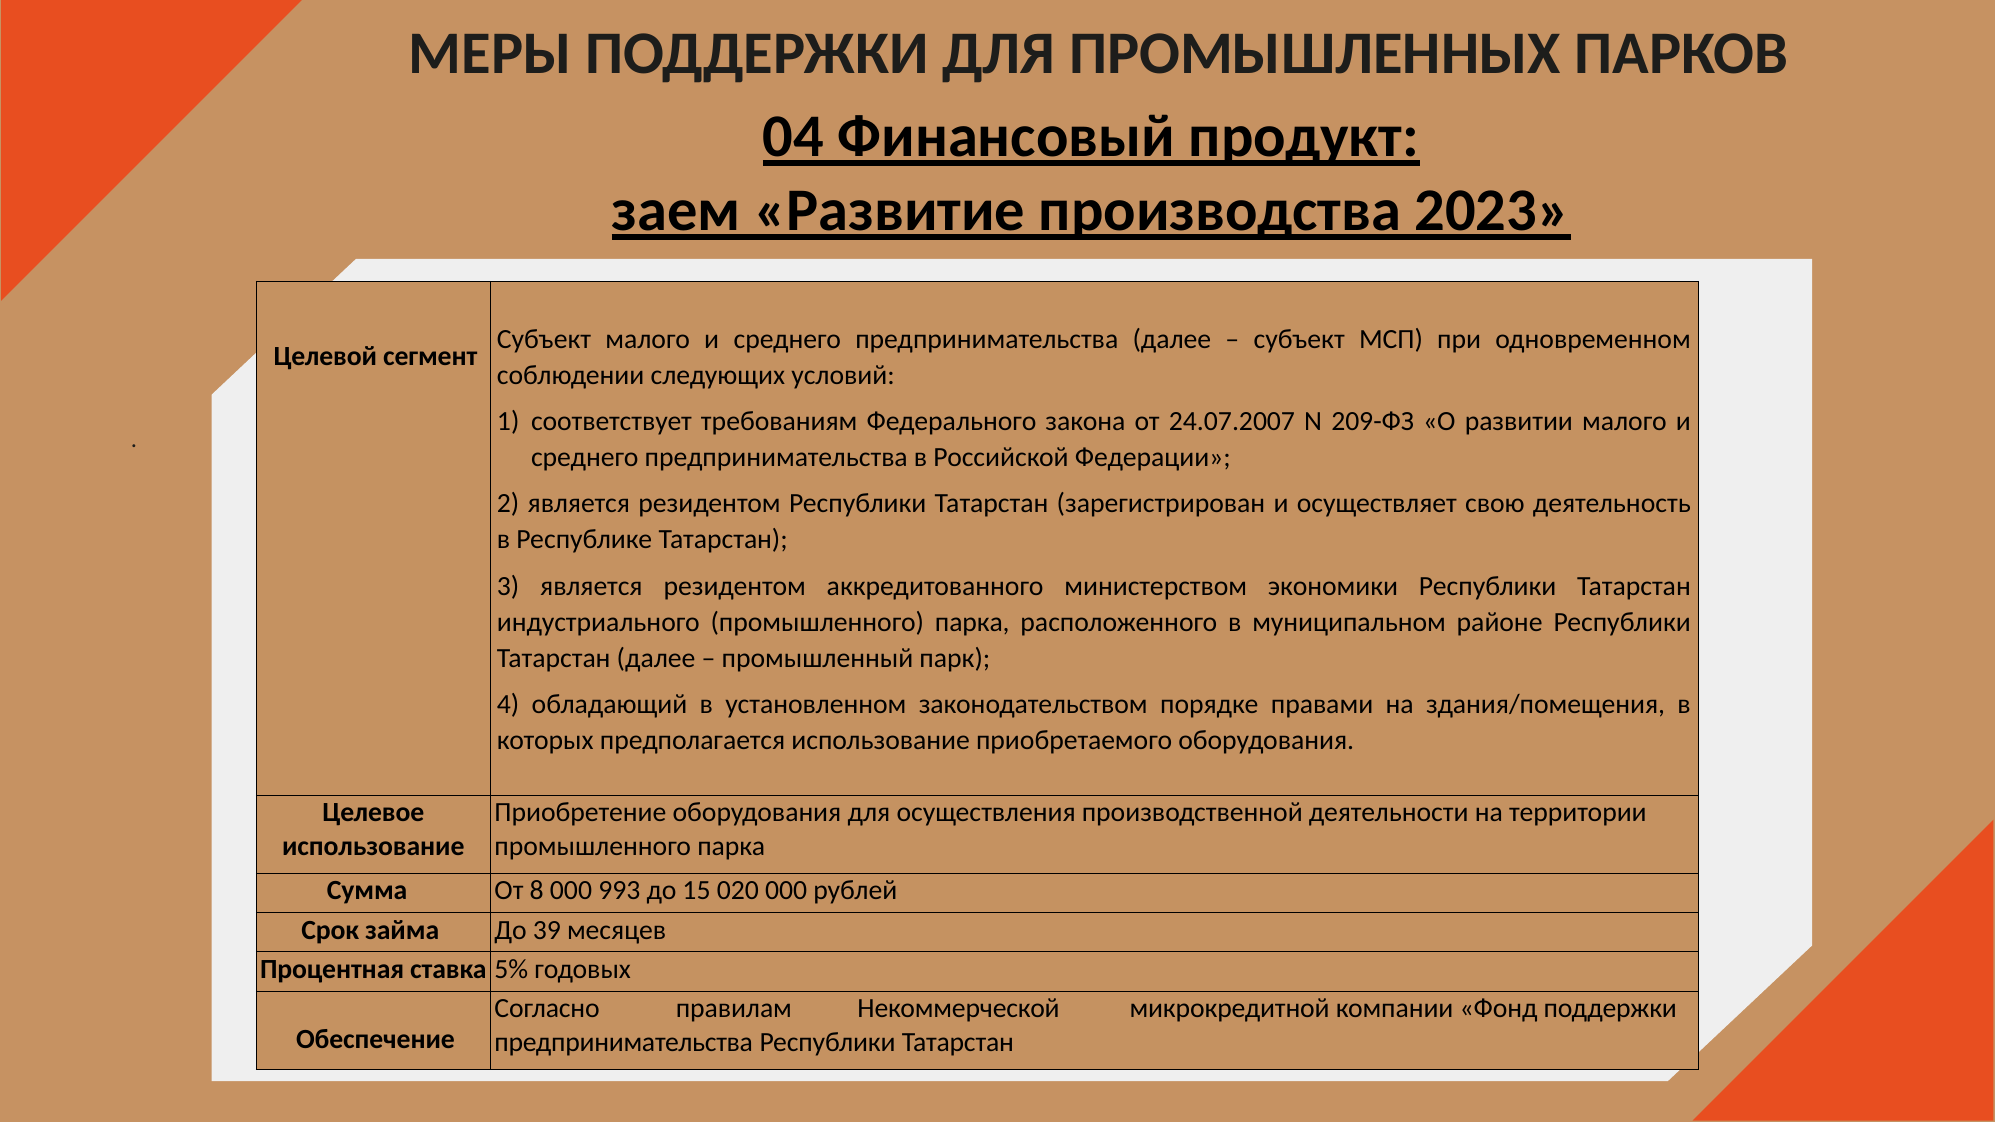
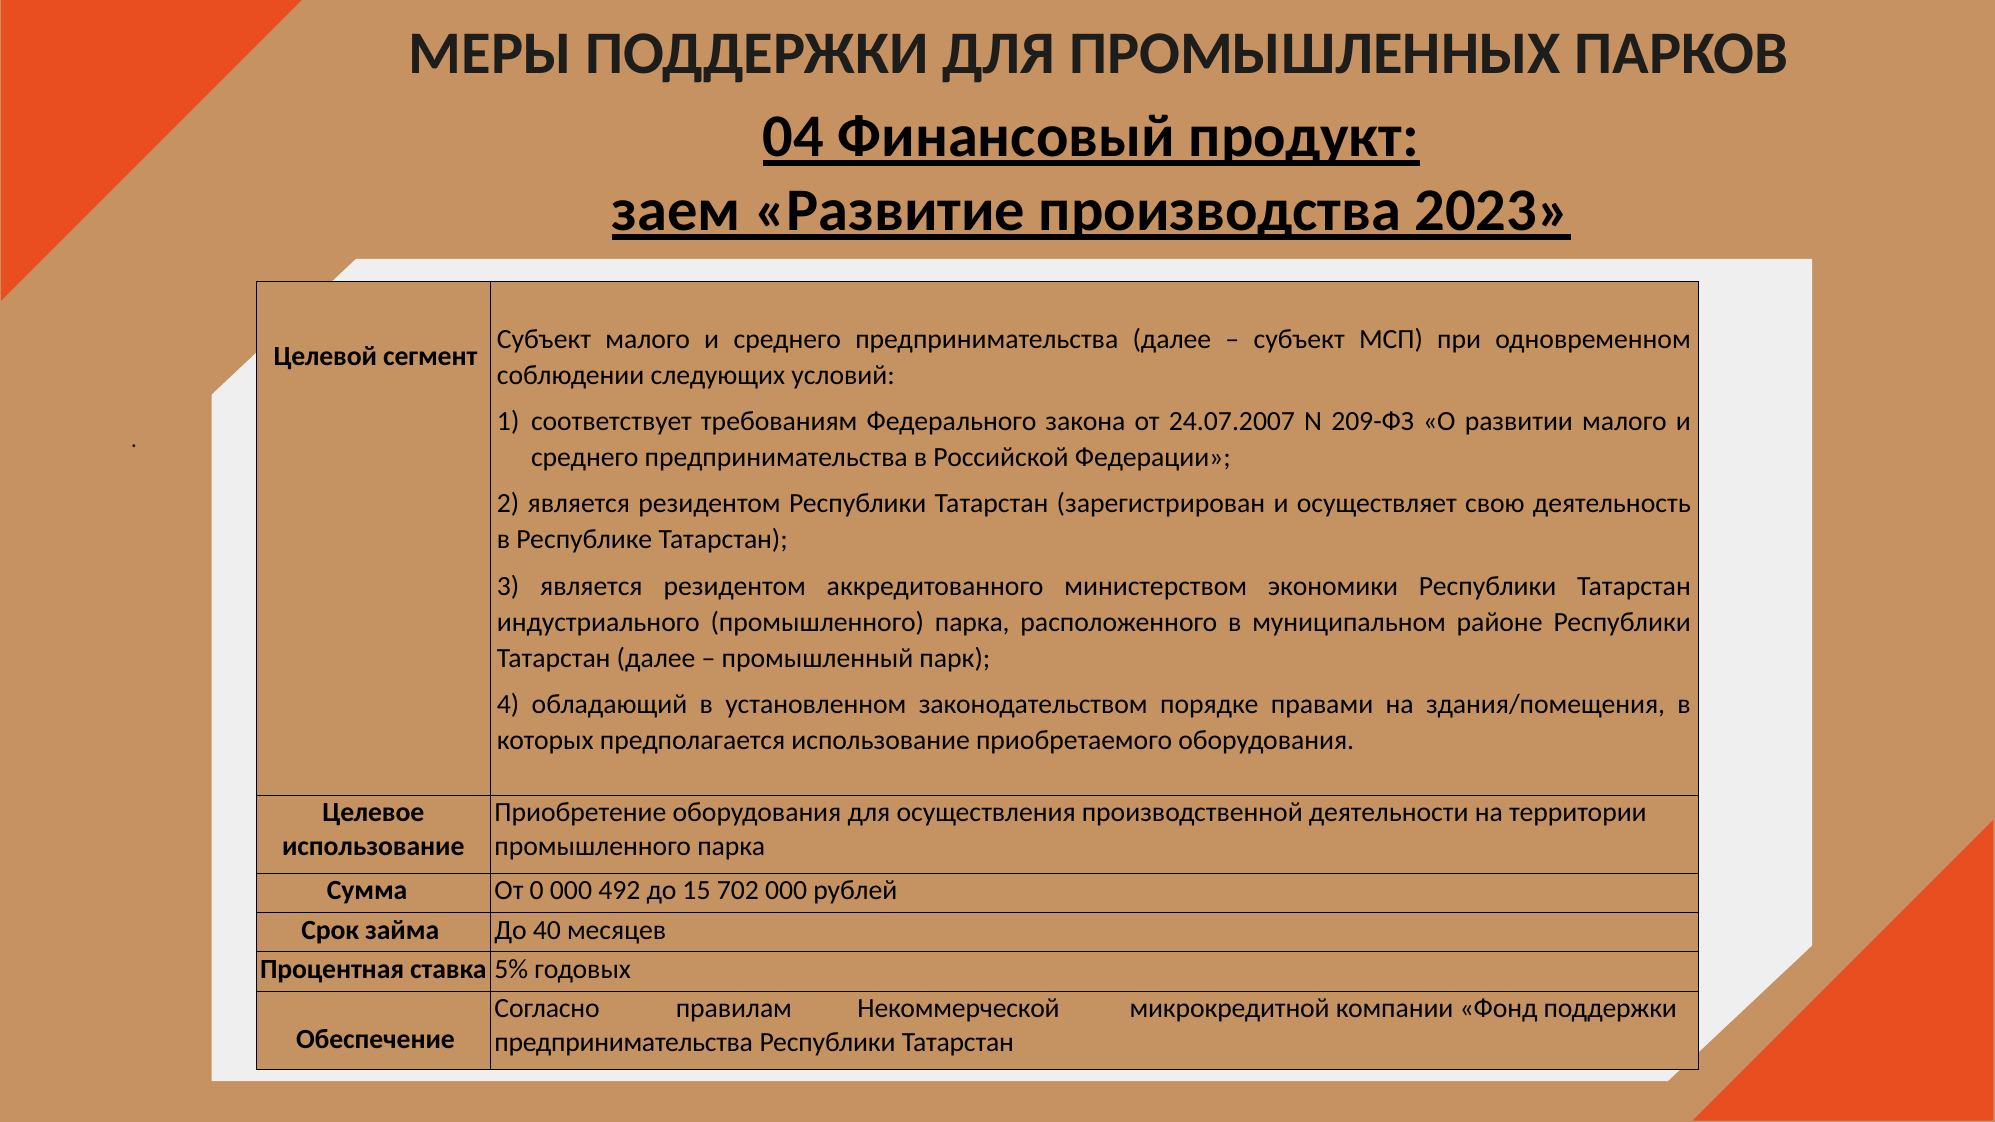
8: 8 -> 0 (537, 891)
993: 993 -> 492 (619, 891)
020: 020 -> 702 (738, 891)
39: 39 -> 40 (547, 930)
